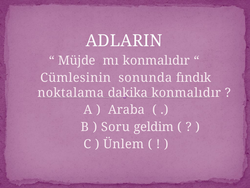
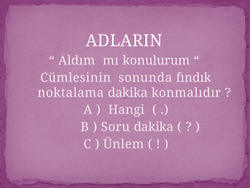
Müjde: Müjde -> Aldım (77, 60)
mı konmalıdır: konmalıdır -> konulurum (156, 60)
Araba: Araba -> Hangi (126, 110)
Soru geldim: geldim -> dakika (154, 127)
